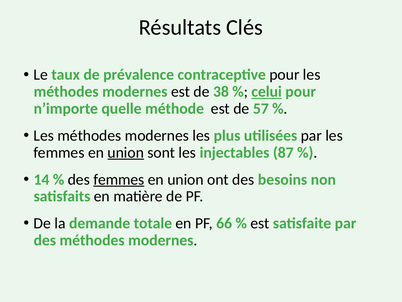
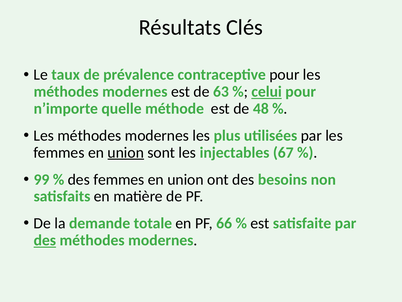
38: 38 -> 63 (221, 92)
57: 57 -> 48 (261, 108)
87: 87 -> 67 (283, 152)
14: 14 -> 99 (41, 179)
femmes underline: present -> none (119, 179)
des underline: none -> present (45, 240)
